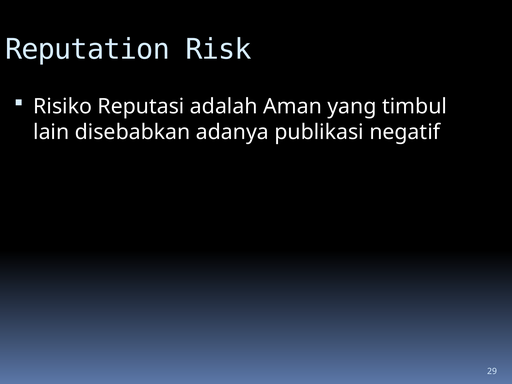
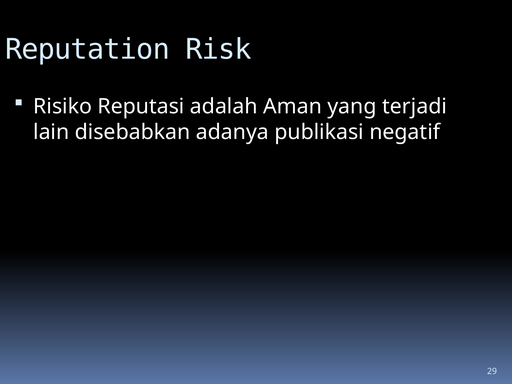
timbul: timbul -> terjadi (415, 106)
